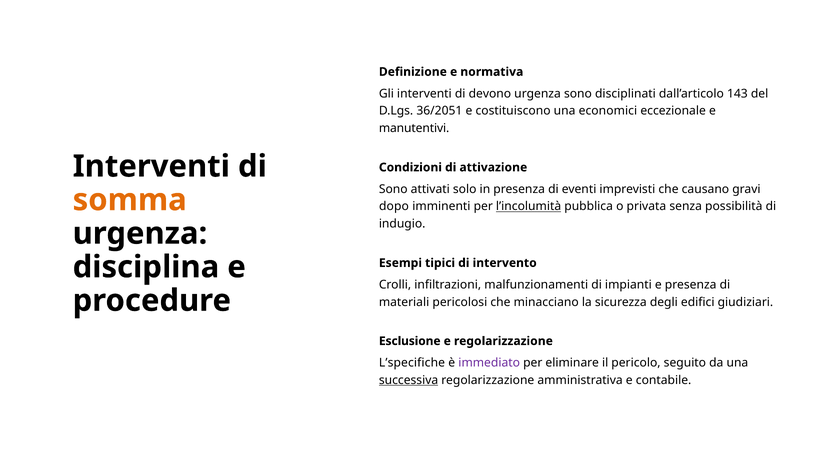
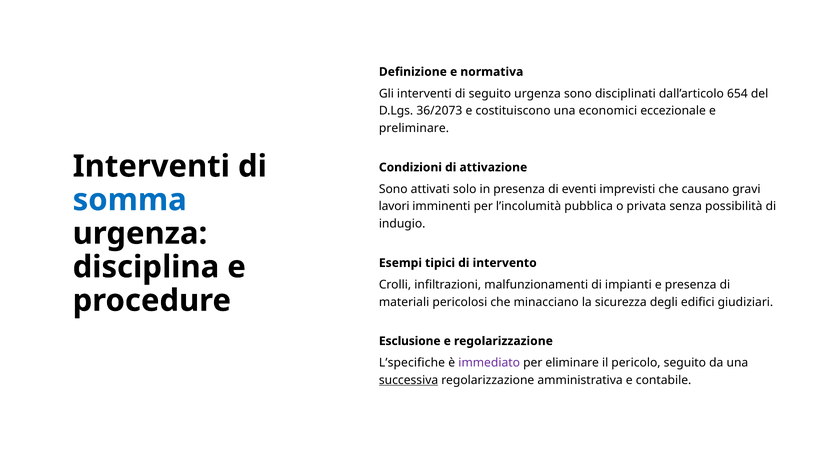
di devono: devono -> seguito (490, 93)
143: 143 -> 654 (737, 93)
36/2051: 36/2051 -> 36/2073 (439, 111)
manutentivi: manutentivi -> preliminare (414, 128)
somma colour: orange -> blue (130, 200)
dopo: dopo -> lavori (394, 206)
l’incolumità underline: present -> none (529, 206)
